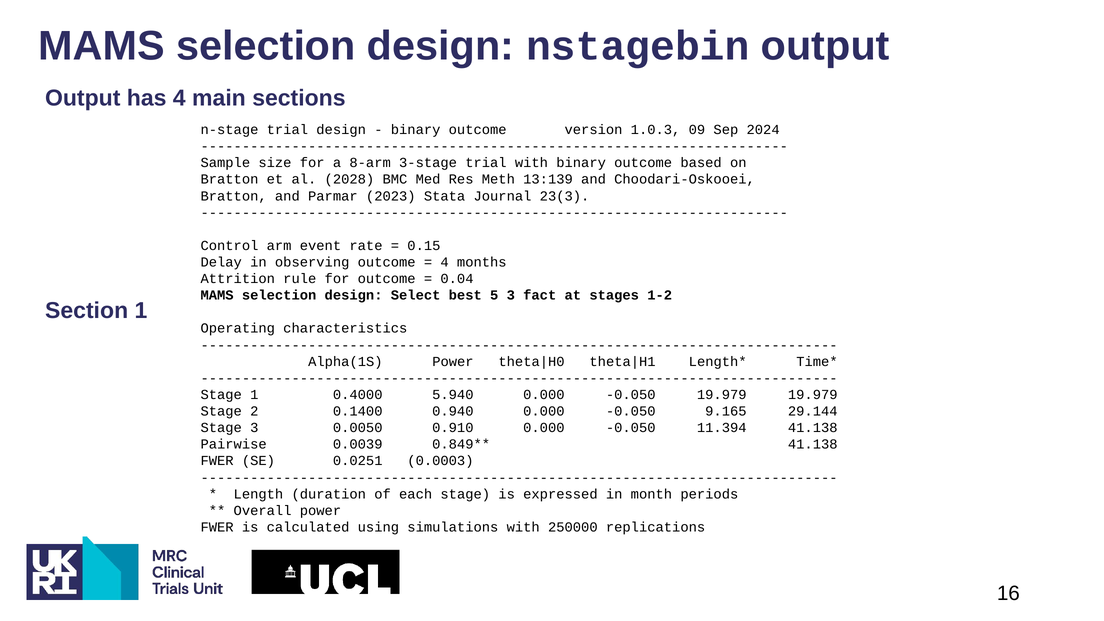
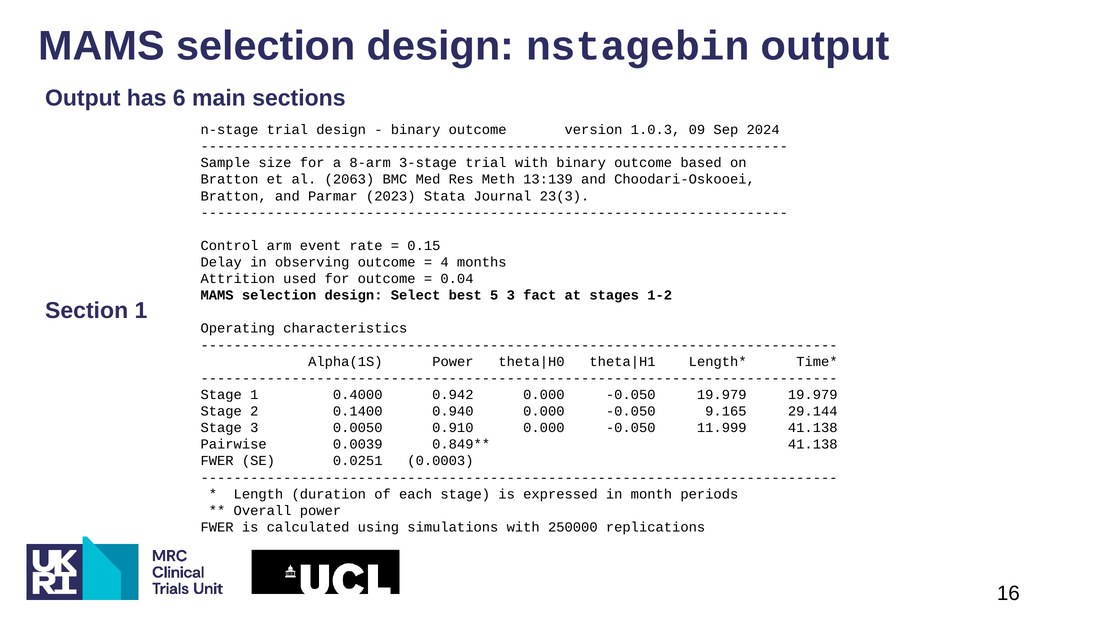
has 4: 4 -> 6 (179, 98)
2028: 2028 -> 2063 (349, 179)
rule: rule -> used (300, 279)
5.940: 5.940 -> 0.942 (453, 395)
11.394: 11.394 -> 11.999 (722, 428)
